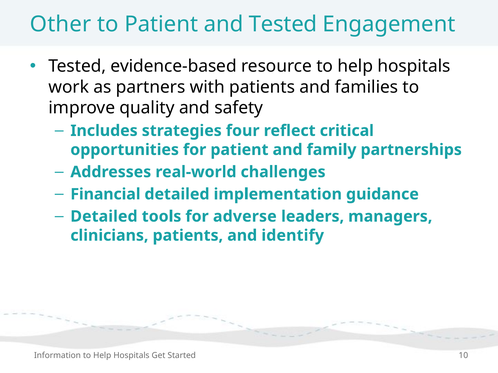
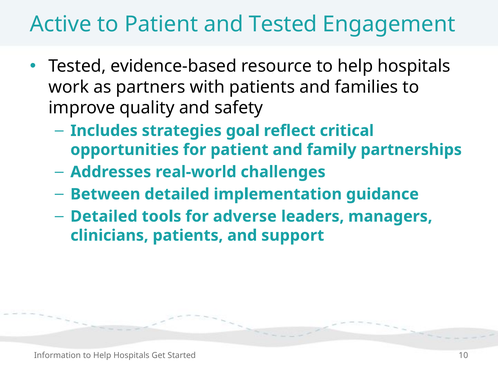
Other: Other -> Active (61, 24)
four: four -> goal (243, 131)
Financial: Financial -> Between (105, 194)
identify: identify -> support (293, 236)
